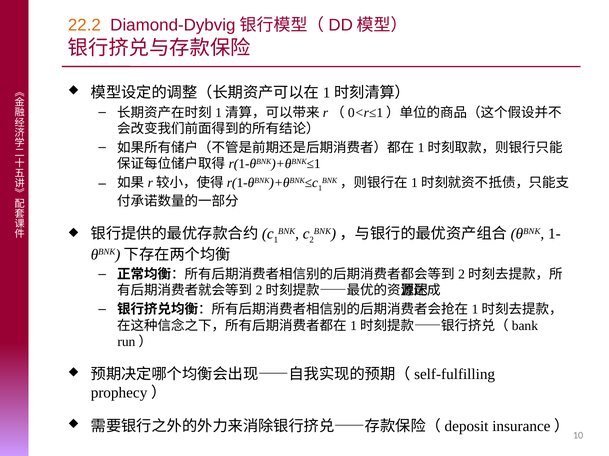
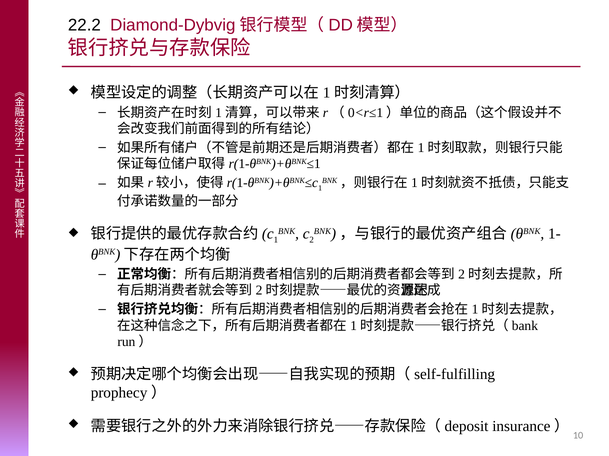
22.2 colour: orange -> black (84, 25)
